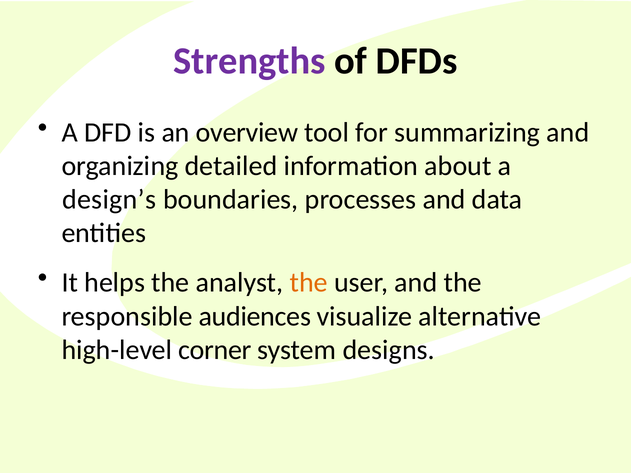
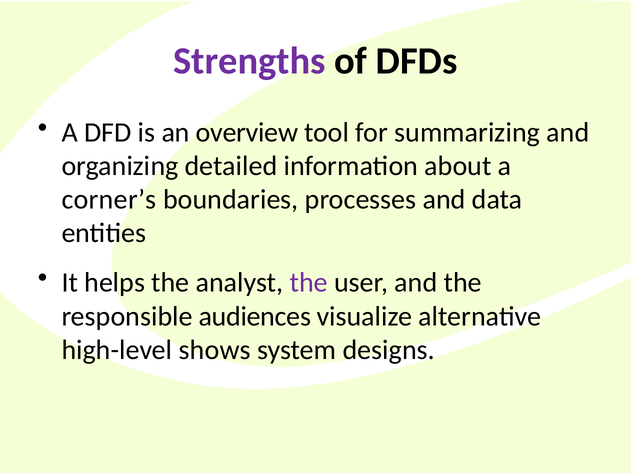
design’s: design’s -> corner’s (109, 200)
the colour: orange -> purple (309, 283)
corner: corner -> shows (215, 350)
